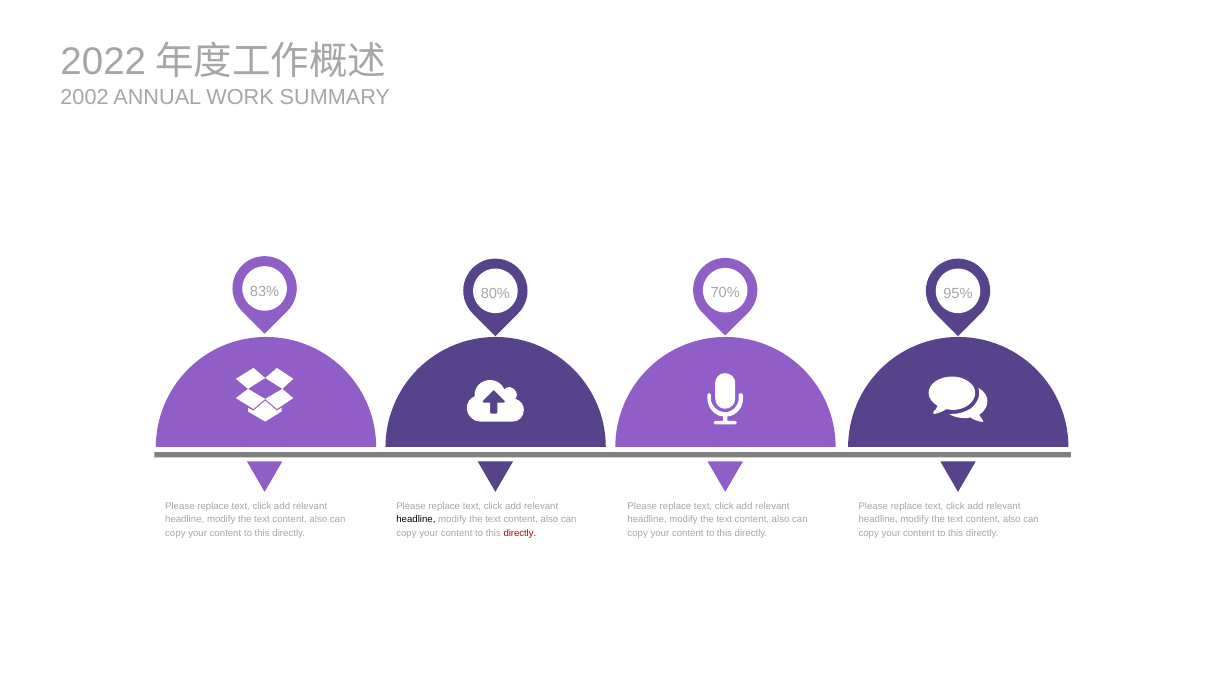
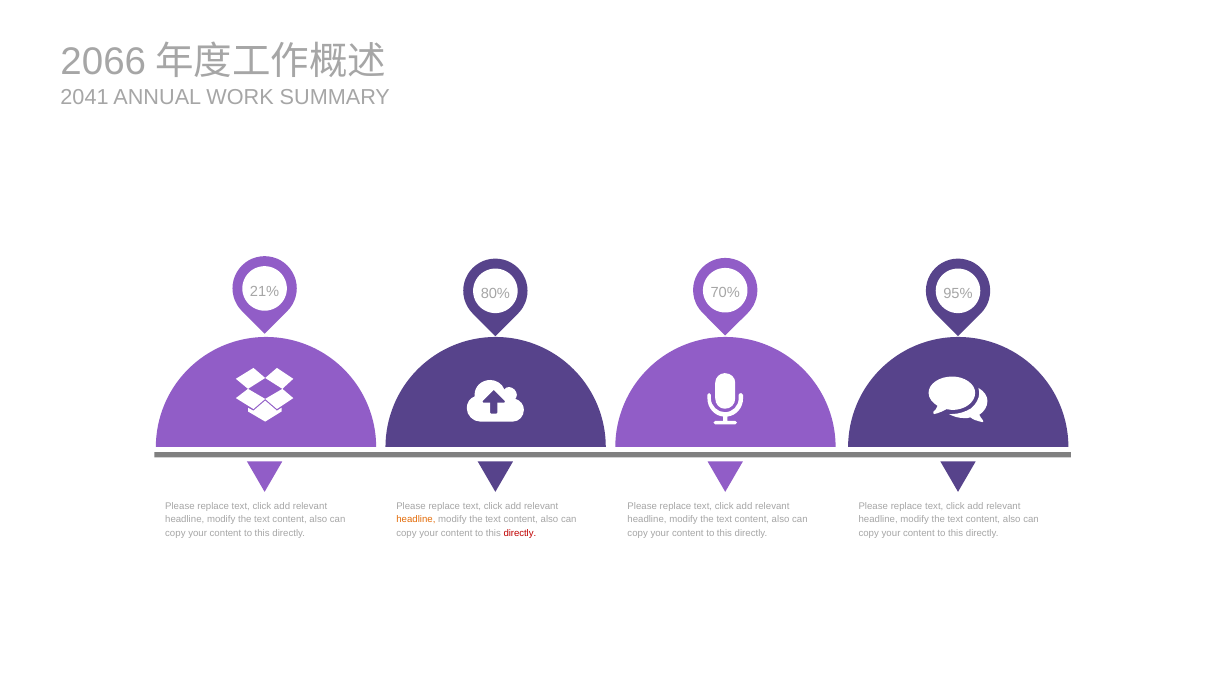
2022: 2022 -> 2066 (103, 61)
2002: 2002 -> 2041 (85, 97)
83%: 83% -> 21% (265, 291)
headline colour: black -> orange (416, 520)
